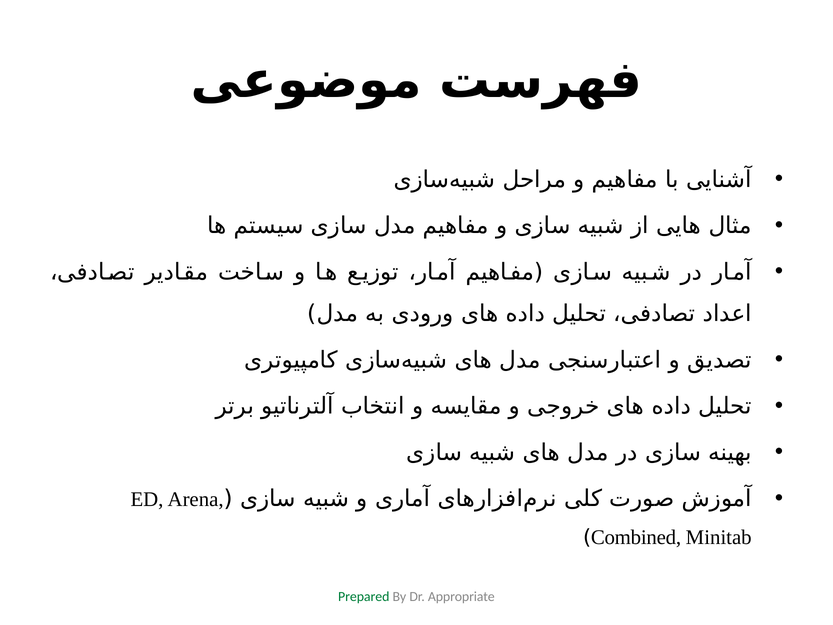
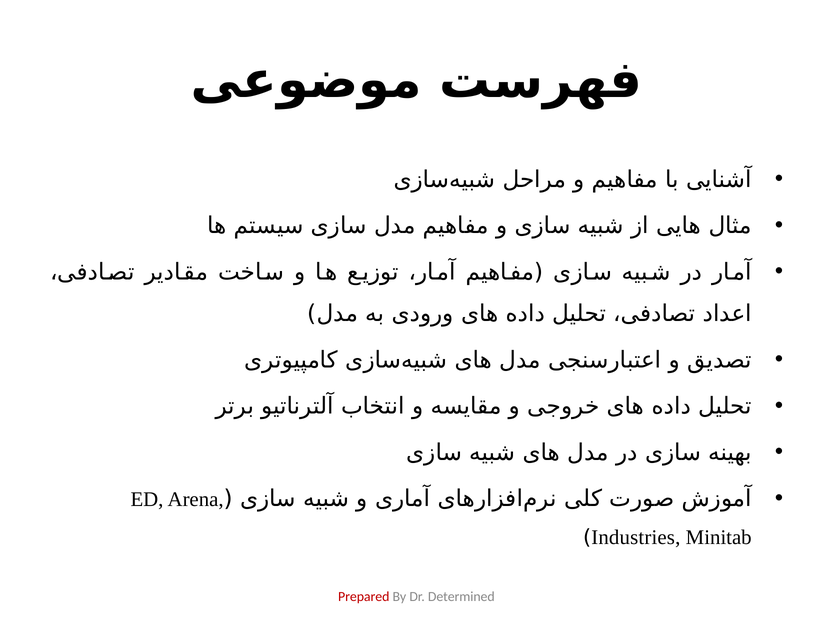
Combined: Combined -> Industries (636, 537)
Prepared colour: green -> red (364, 597)
Appropriate: Appropriate -> Determined (461, 597)
